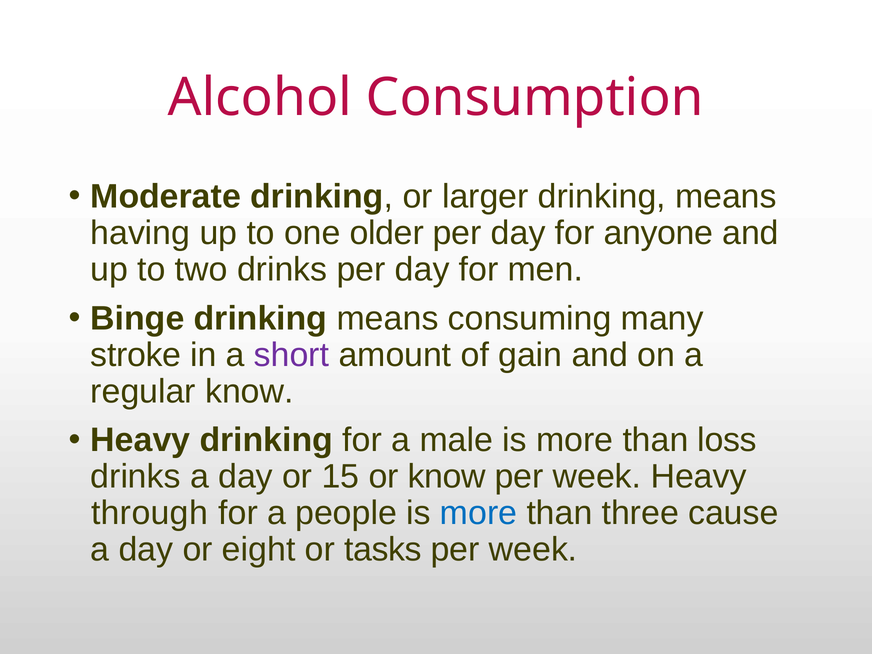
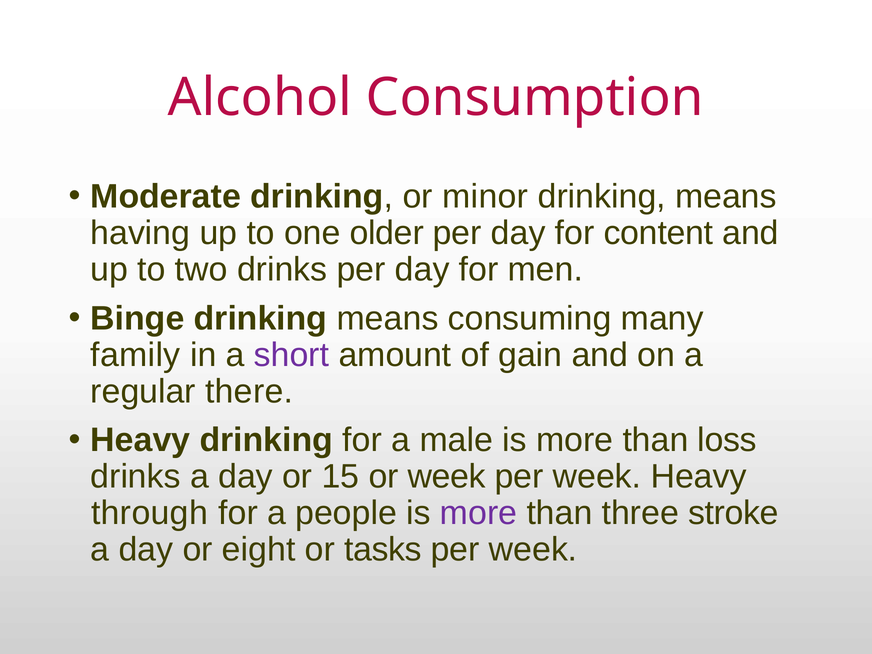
larger: larger -> minor (485, 197)
anyone: anyone -> content (658, 233)
stroke: stroke -> family (135, 355)
regular know: know -> there (249, 391)
or know: know -> week (447, 477)
more colour: blue -> purple (479, 513)
cause: cause -> stroke (734, 513)
